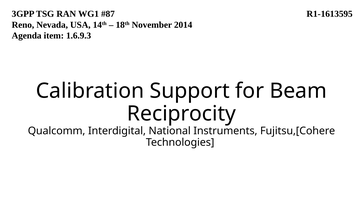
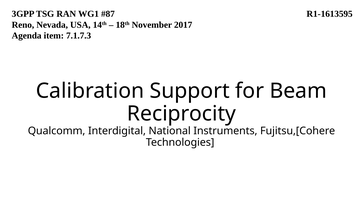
2014: 2014 -> 2017 (183, 25)
1.6.9.3: 1.6.9.3 -> 7.1.7.3 (79, 36)
